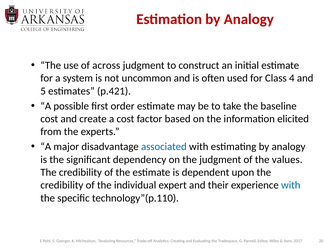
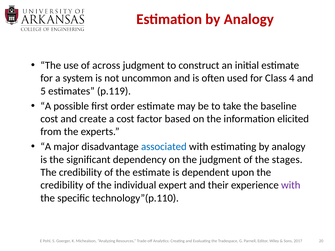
p.421: p.421 -> p.119 (114, 91)
values: values -> stages (287, 160)
with colour: blue -> purple (291, 185)
